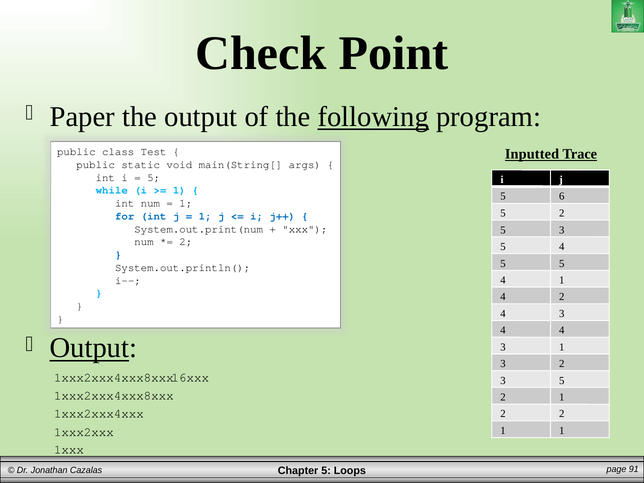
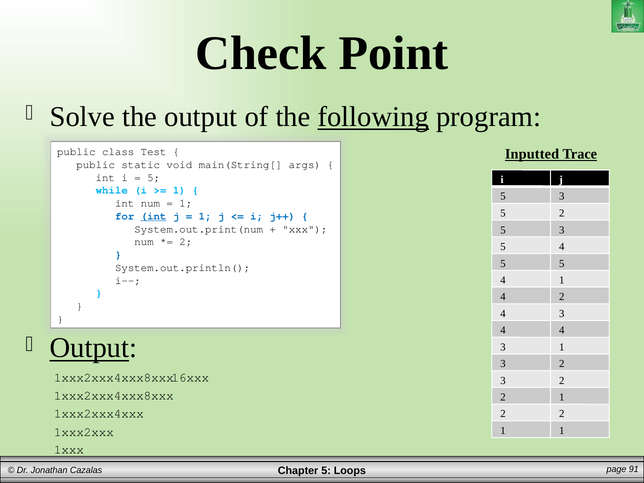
Paper: Paper -> Solve (82, 117)
6: 6 -> 3 (562, 196)
int underline: none -> present (154, 216)
5: 5 -> 2 (562, 380)
